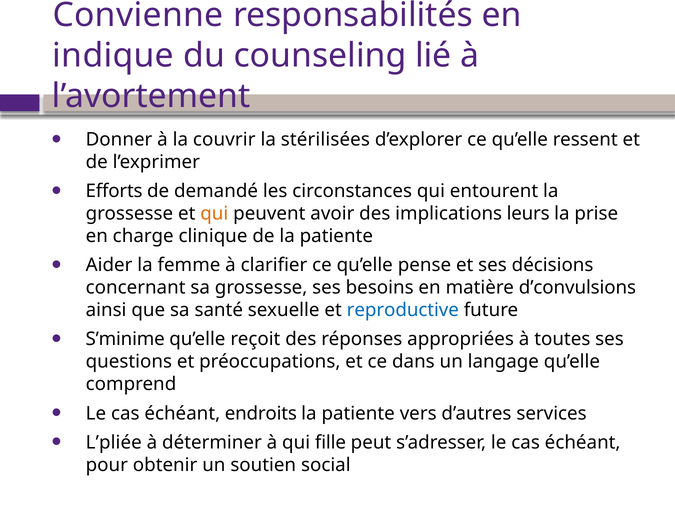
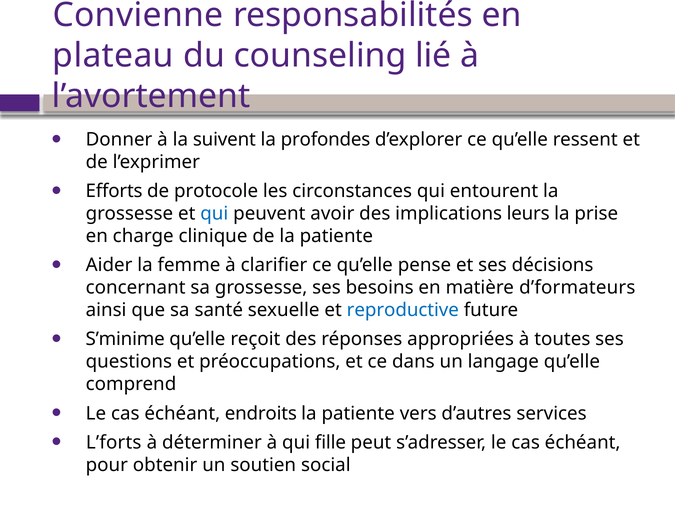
indique: indique -> plateau (113, 56)
couvrir: couvrir -> suivent (224, 140)
stérilisées: stérilisées -> profondes (326, 140)
demandé: demandé -> protocole (216, 191)
qui colour: orange -> blue (214, 214)
d’convulsions: d’convulsions -> d’formateurs (577, 288)
L’pliée: L’pliée -> L’forts (114, 443)
